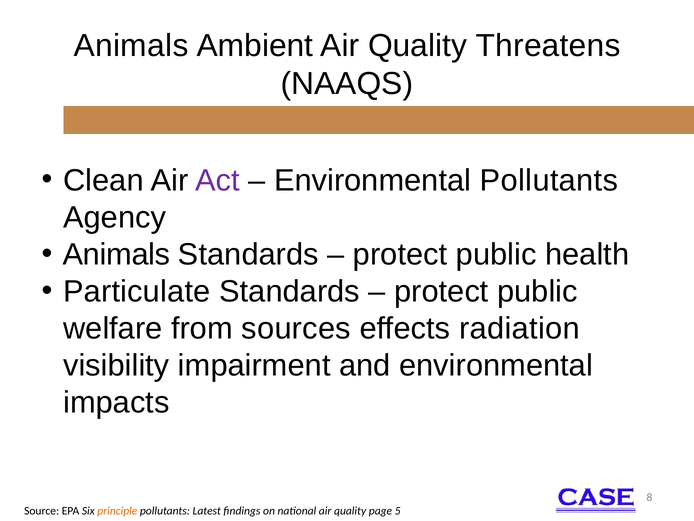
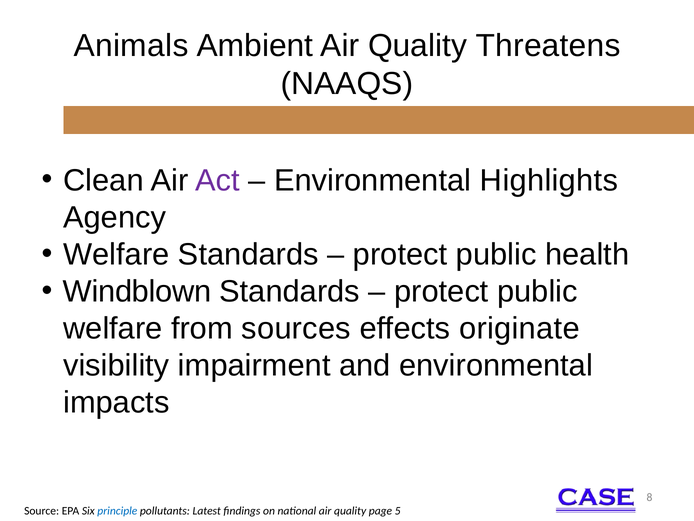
Environmental Pollutants: Pollutants -> Highlights (549, 180)
Animals: Animals -> Welfare (116, 254)
Particulate: Particulate -> Windblown (137, 291)
radiation: radiation -> originate (519, 328)
principle colour: orange -> blue (117, 511)
